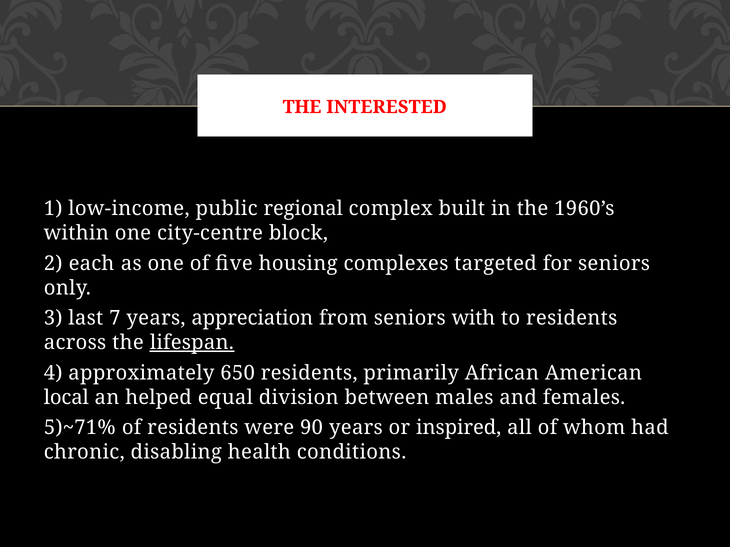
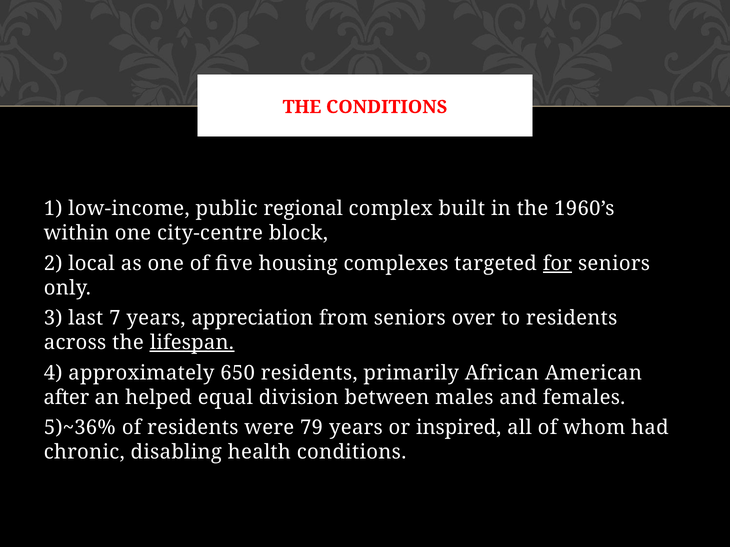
THE INTERESTED: INTERESTED -> CONDITIONS (387, 107)
each: each -> local (92, 264)
for underline: none -> present (557, 264)
with: with -> over (473, 319)
local: local -> after (66, 398)
5)~71%: 5)~71% -> 5)~36% (80, 428)
90: 90 -> 79 (312, 428)
